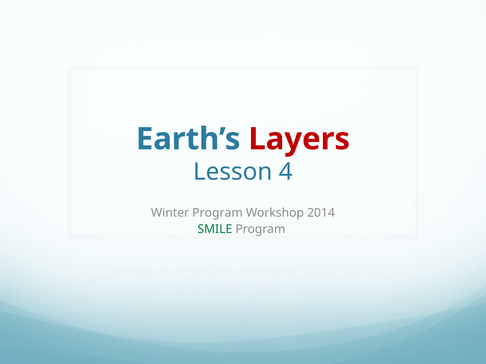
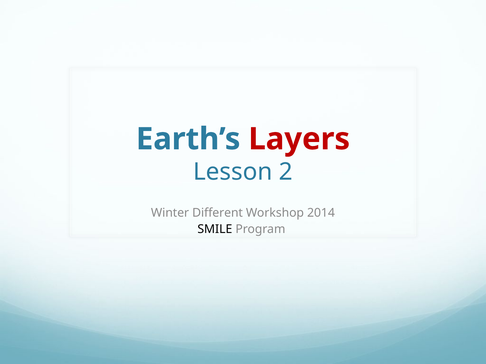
4: 4 -> 2 (286, 172)
Winter Program: Program -> Different (218, 213)
SMILE colour: green -> black (215, 230)
